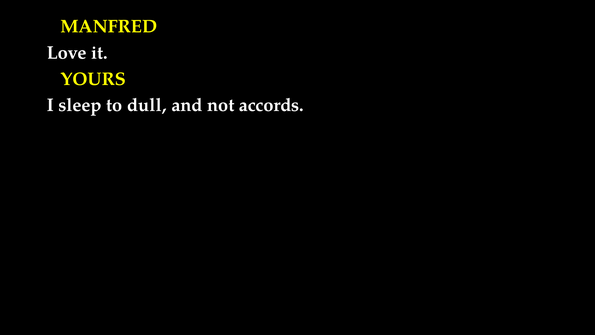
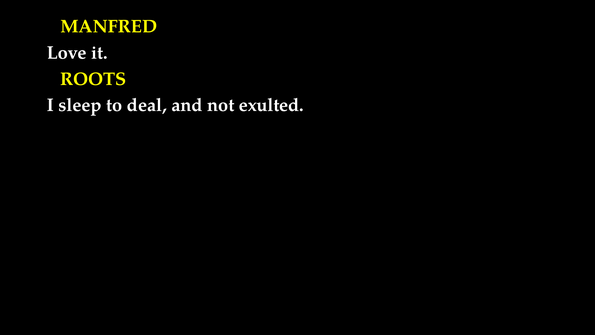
YOURS: YOURS -> ROOTS (93, 79)
dull: dull -> deal (147, 105)
accords: accords -> exulted (271, 105)
